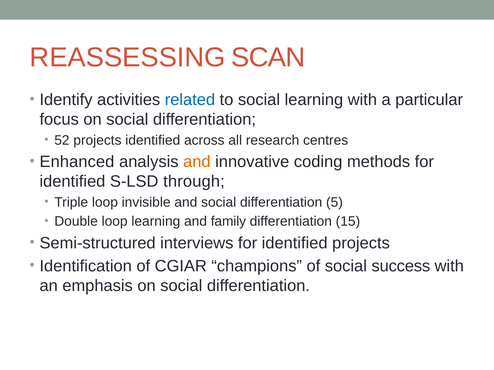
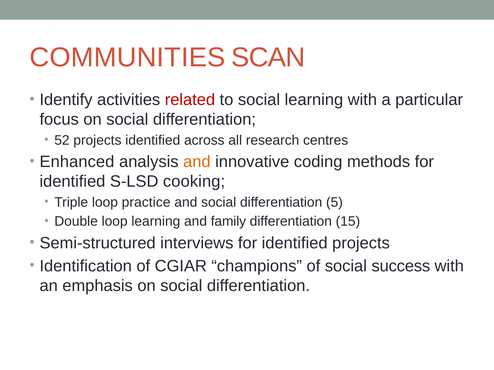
REASSESSING: REASSESSING -> COMMUNITIES (128, 57)
related colour: blue -> red (190, 100)
through: through -> cooking (194, 182)
invisible: invisible -> practice (146, 202)
